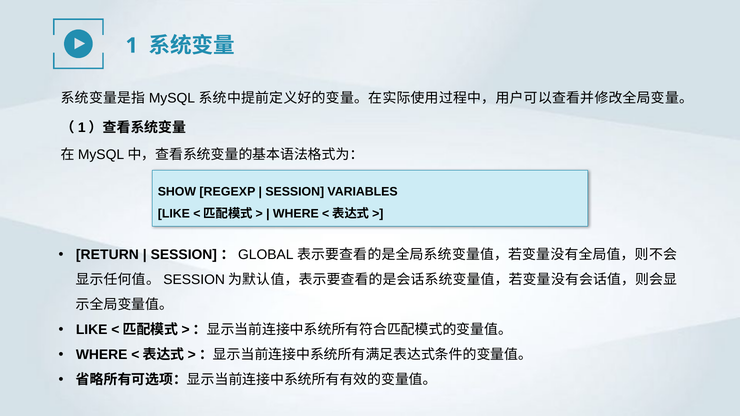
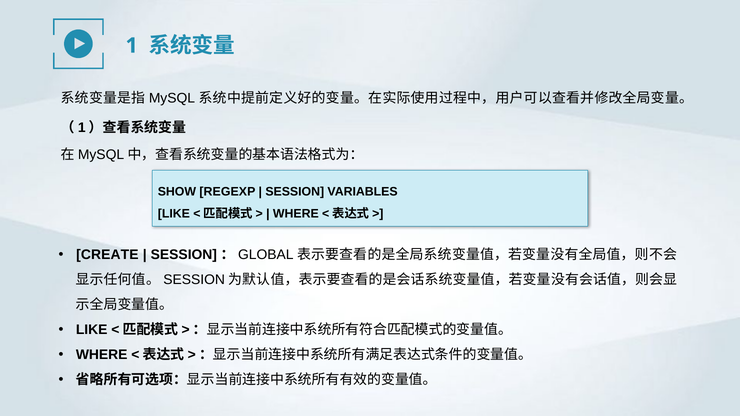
RETURN: RETURN -> CREATE (107, 255)
